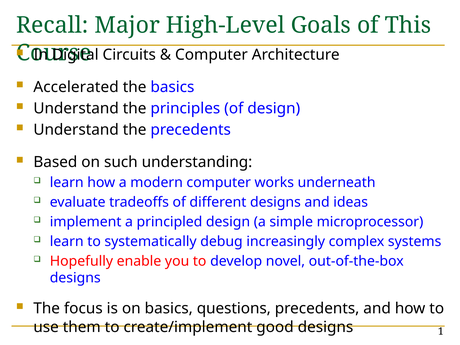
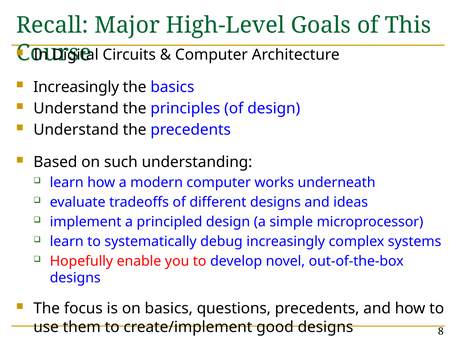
Accelerated: Accelerated -> Increasingly (76, 87)
1: 1 -> 8 (441, 332)
